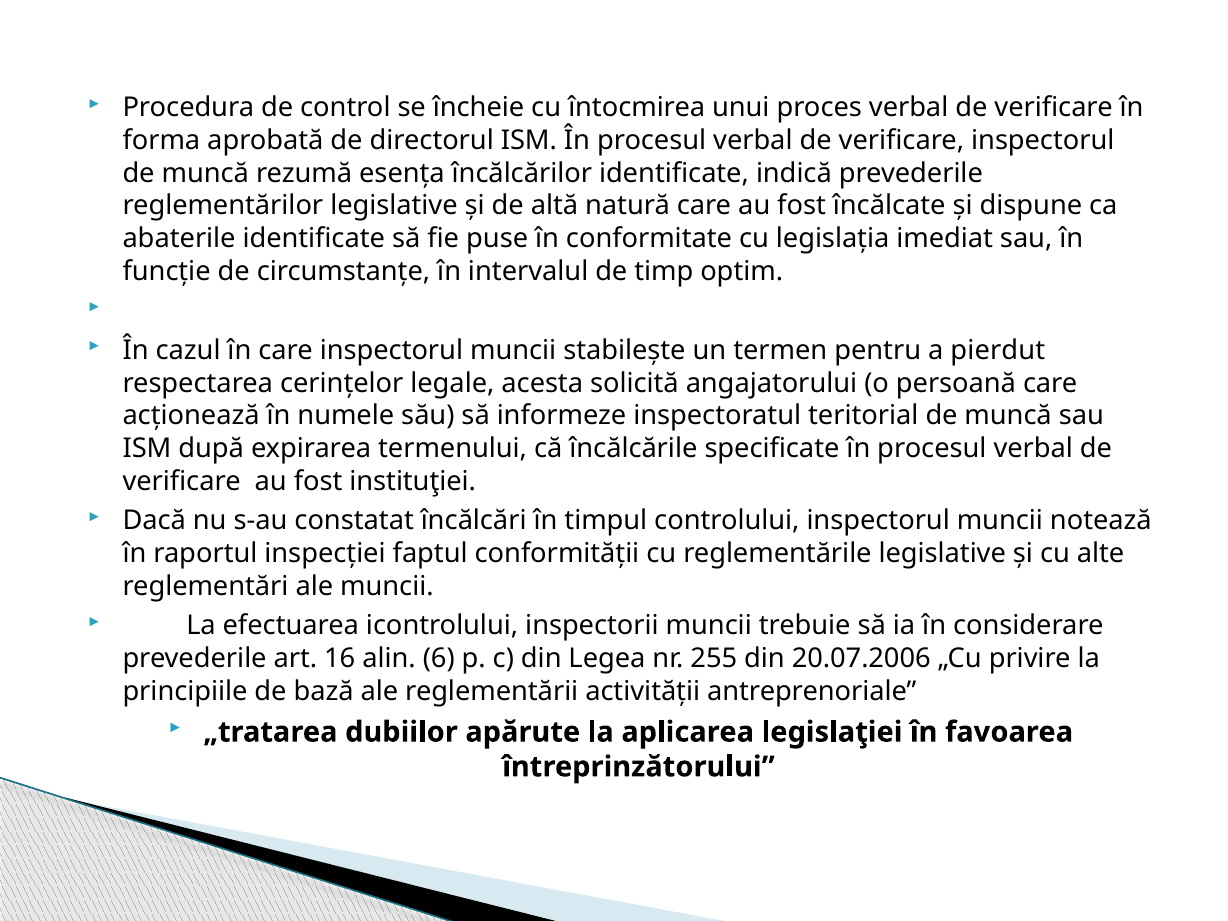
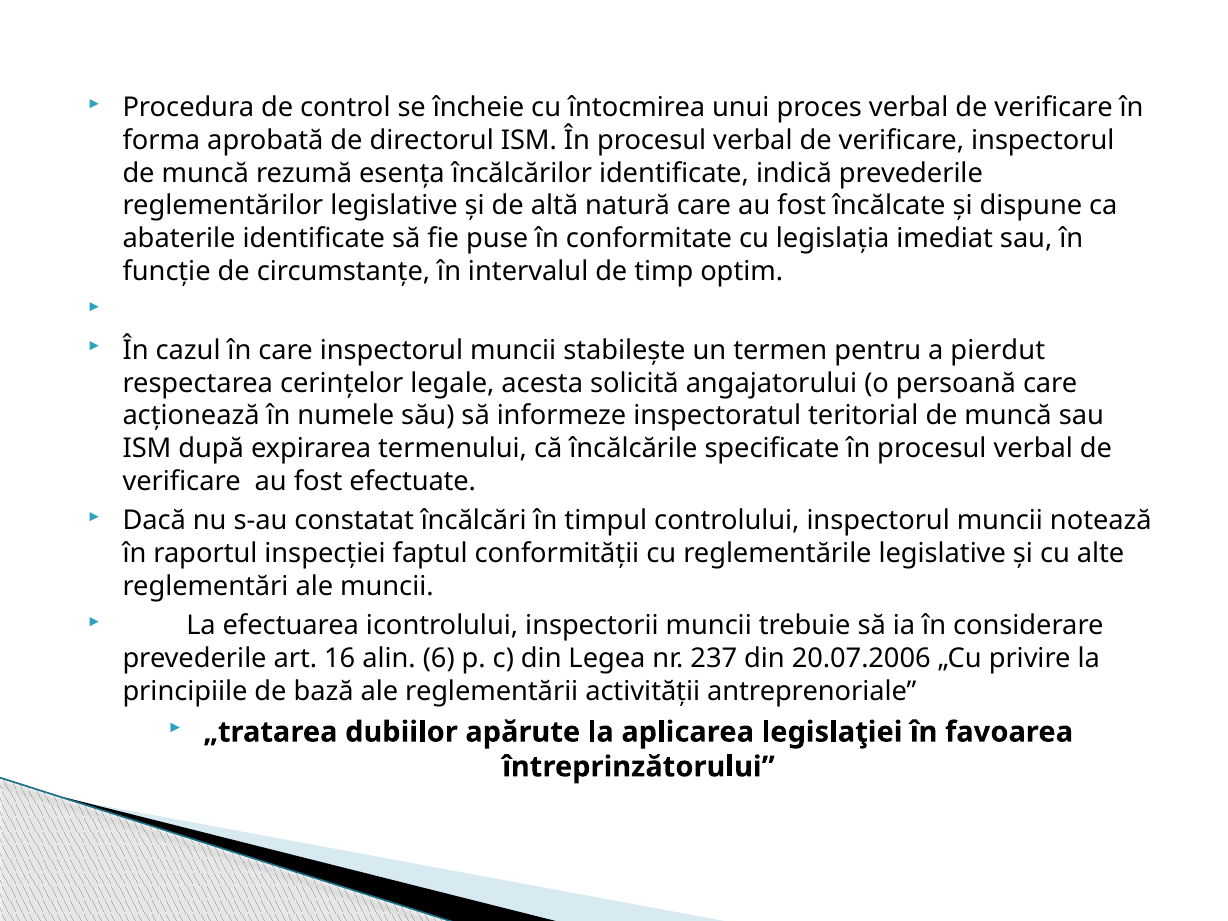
instituţiei: instituţiei -> efectuate (413, 481)
255: 255 -> 237 (714, 659)
